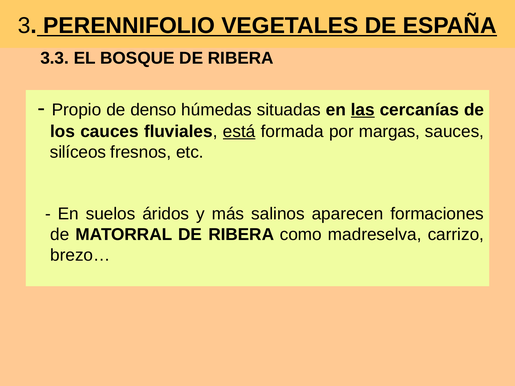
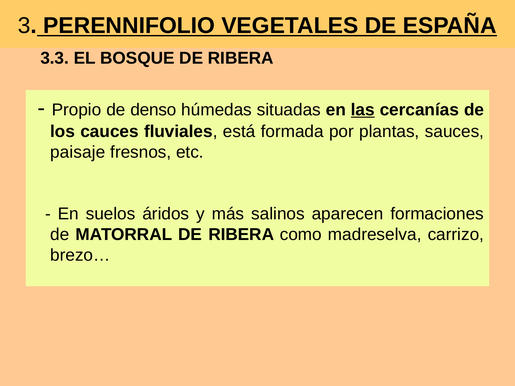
está underline: present -> none (239, 132)
margas: margas -> plantas (389, 132)
silíceos: silíceos -> paisaje (78, 152)
